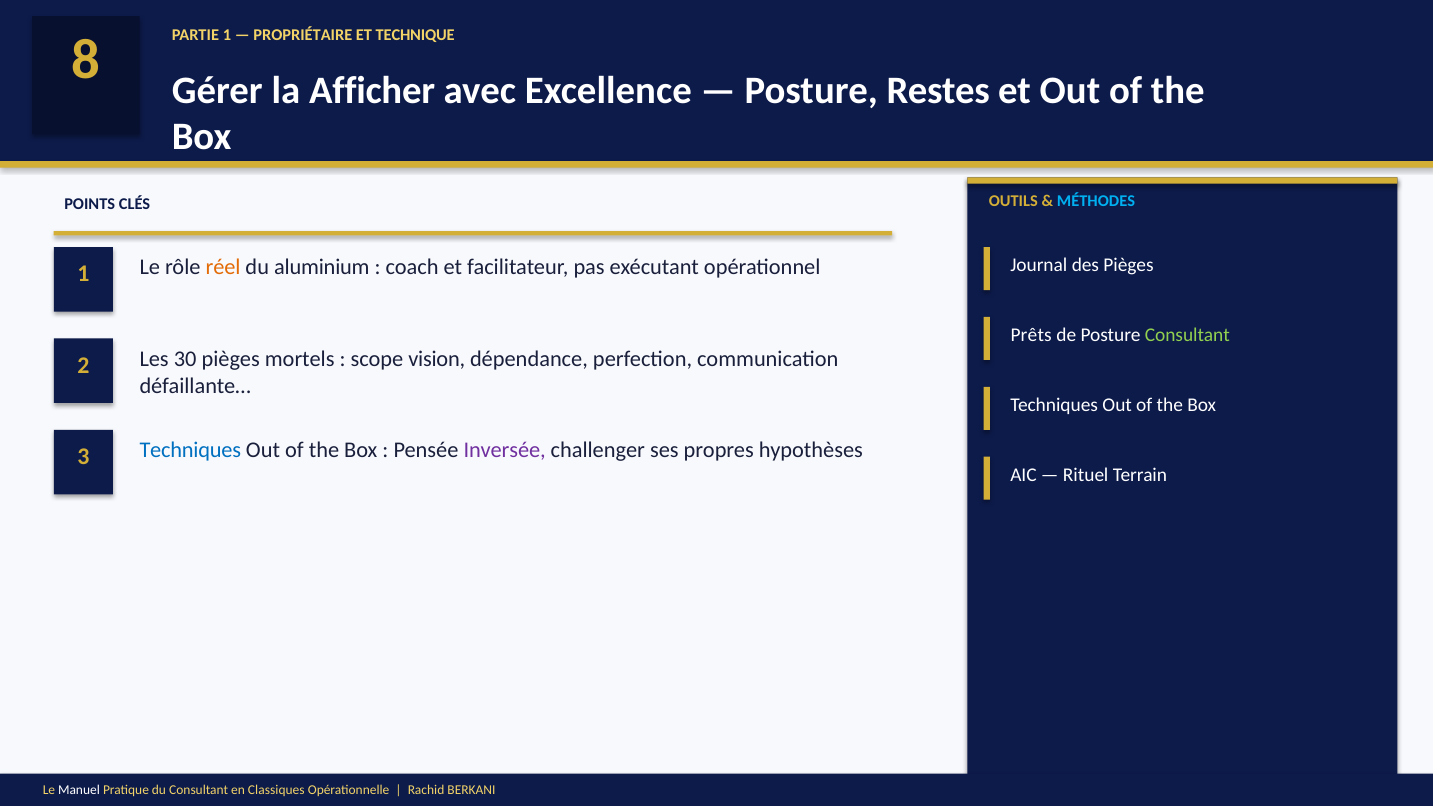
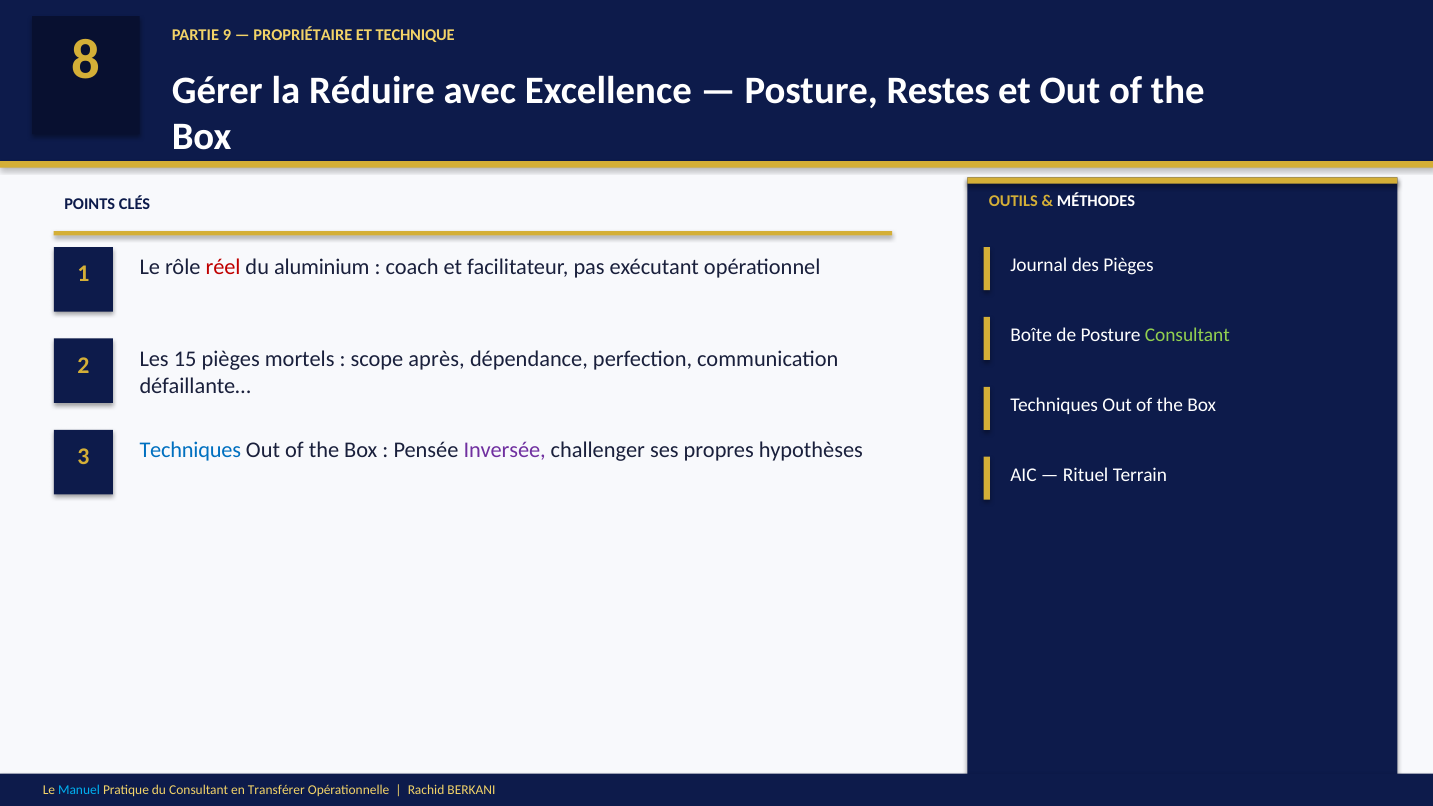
PARTIE 1: 1 -> 9 (227, 36)
Afficher: Afficher -> Réduire (372, 90)
MÉTHODES colour: light blue -> white (1096, 201)
réel colour: orange -> red (223, 268)
Prêts: Prêts -> Boîte (1031, 335)
30: 30 -> 15 (185, 359)
vision: vision -> après (437, 359)
Manuel colour: white -> light blue (79, 790)
Classiques: Classiques -> Transférer (276, 790)
